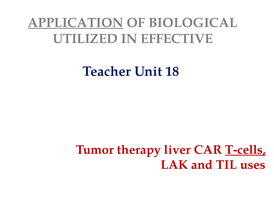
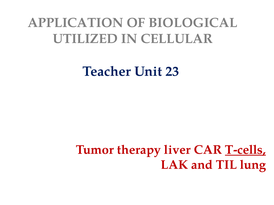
APPLICATION underline: present -> none (76, 23)
EFFECTIVE: EFFECTIVE -> CELLULAR (177, 39)
18: 18 -> 23 (172, 71)
uses: uses -> lung (253, 165)
